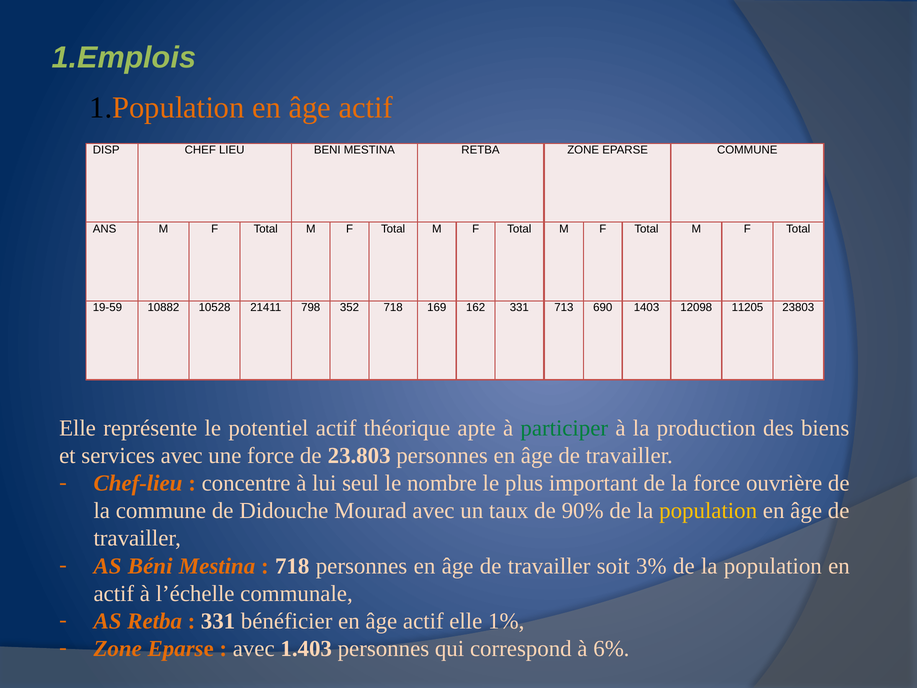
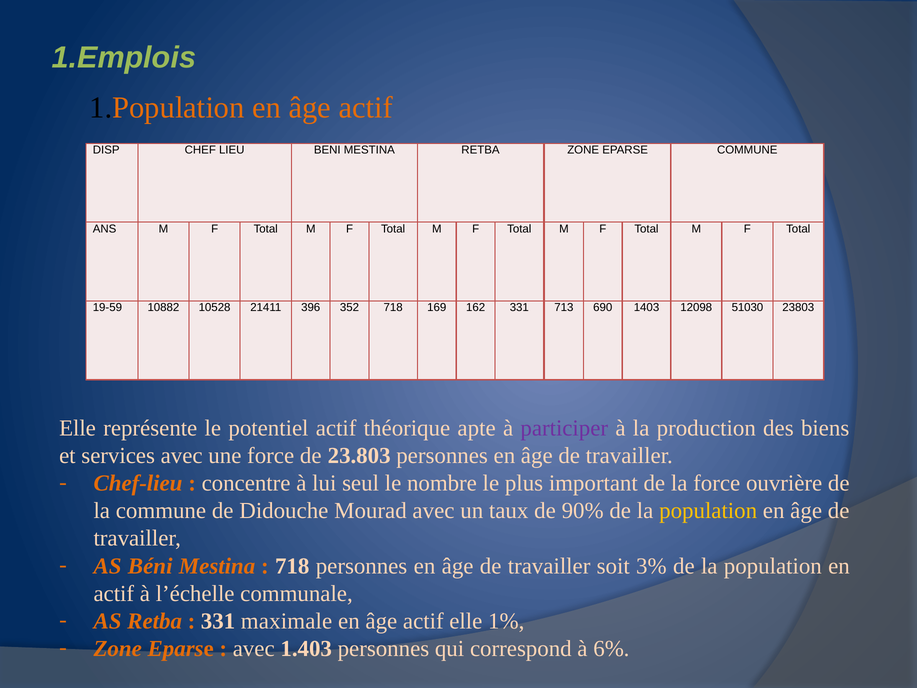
798: 798 -> 396 (311, 307)
11205: 11205 -> 51030 (747, 307)
participer colour: green -> purple (564, 428)
bénéficier: bénéficier -> maximale (287, 621)
